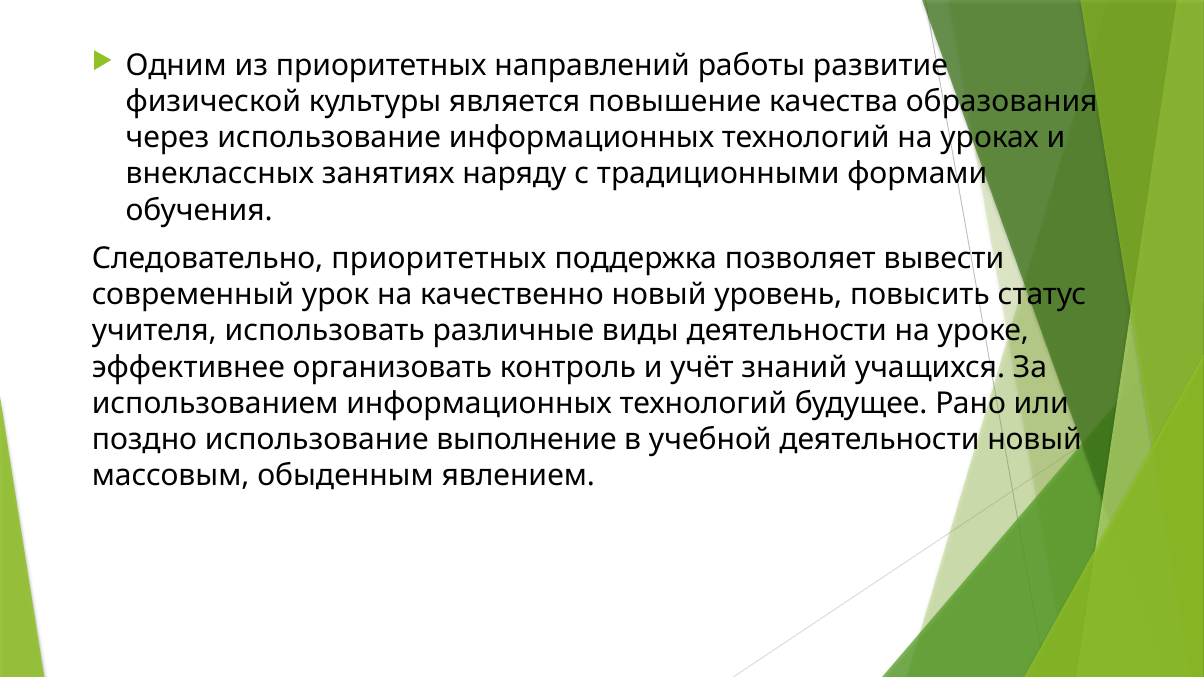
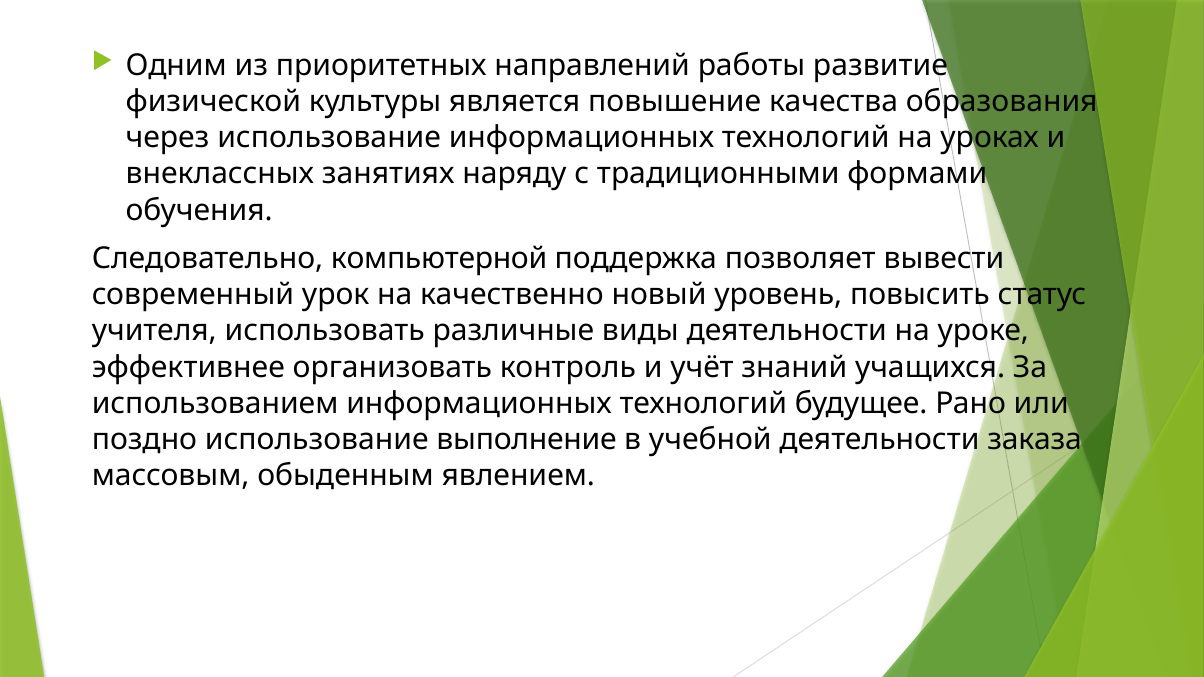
Следовательно приоритетных: приоритетных -> компьютерной (439, 259)
деятельности новый: новый -> заказа (1035, 439)
